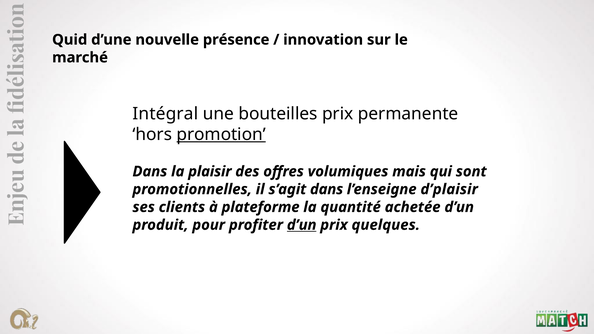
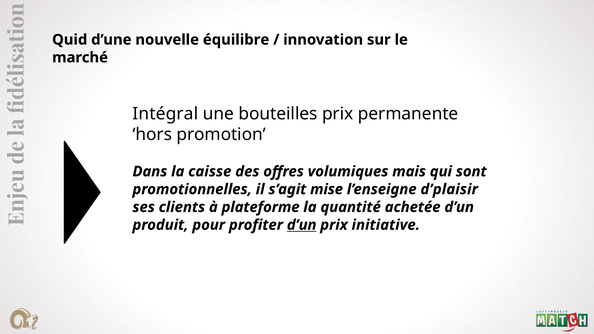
présence: présence -> équilibre (236, 40)
promotion underline: present -> none (221, 135)
plaisir: plaisir -> caisse (210, 172)
s’agit dans: dans -> mise (327, 189)
quelques: quelques -> initiative (386, 225)
